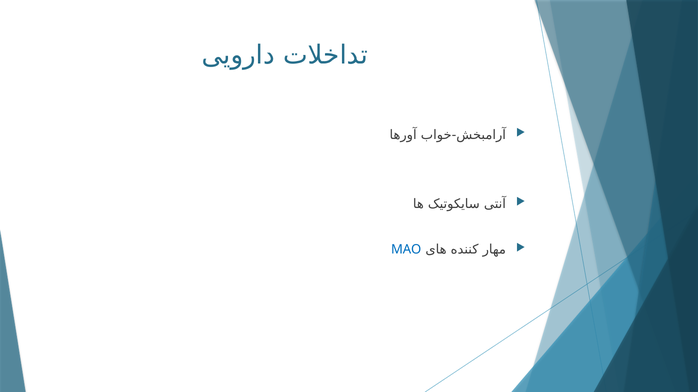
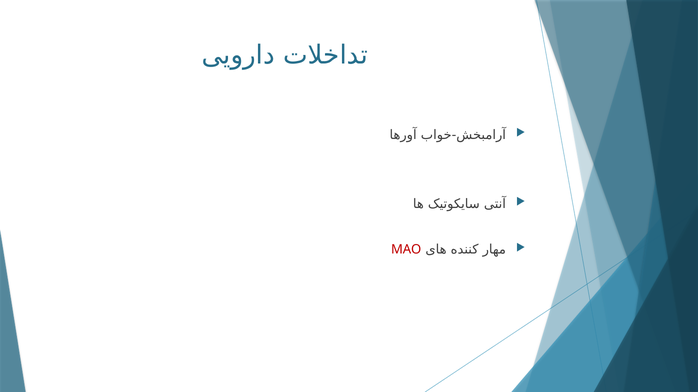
MAO colour: blue -> red (406, 250)
